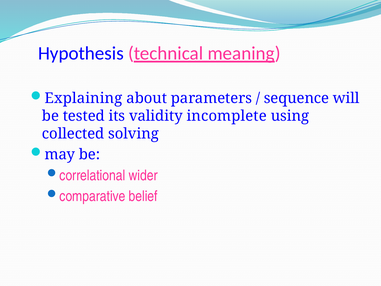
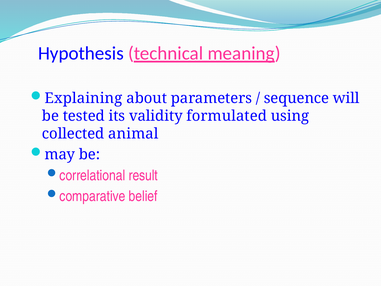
incomplete: incomplete -> formulated (227, 116)
solving: solving -> animal (133, 134)
wider: wider -> result (143, 175)
